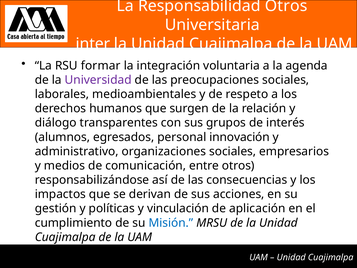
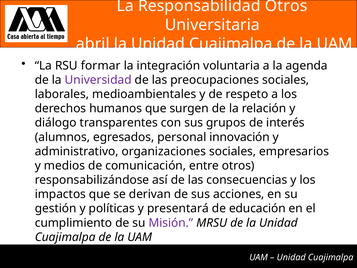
inter: inter -> abril (93, 44)
vinculación: vinculación -> presentará (178, 208)
aplicación: aplicación -> educación (257, 208)
Misión colour: blue -> purple (171, 223)
